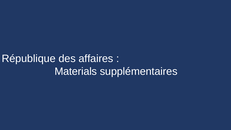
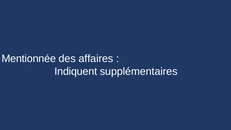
République: République -> Mentionnée (29, 58)
Materials: Materials -> Indiquent (76, 71)
